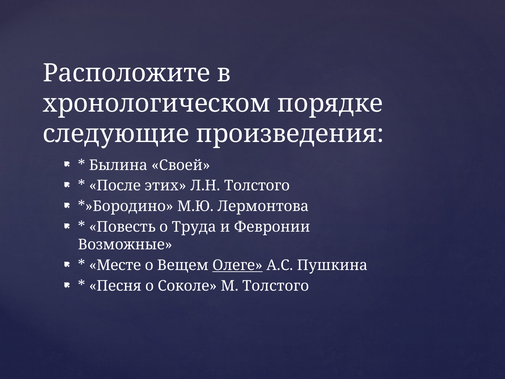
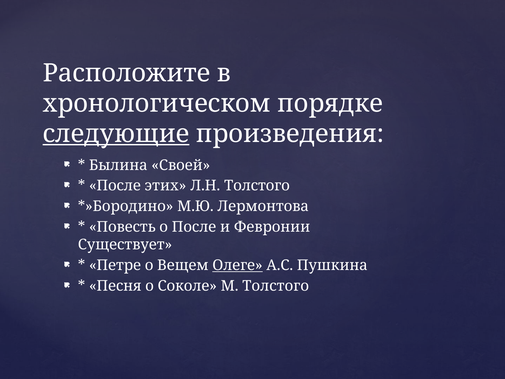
следующие underline: none -> present (116, 134)
о Труда: Труда -> После (194, 227)
Возможные: Возможные -> Существует (125, 245)
Месте: Месте -> Петре (115, 265)
